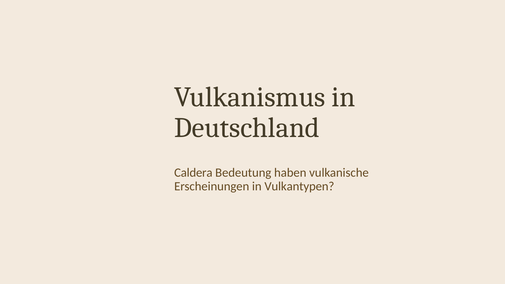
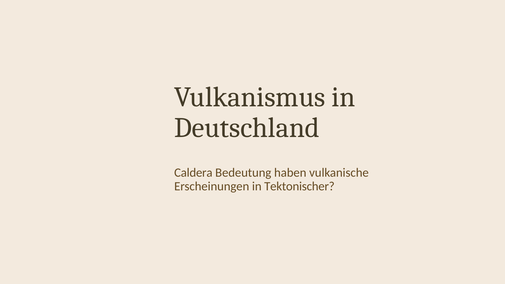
Vulkantypen: Vulkantypen -> Tektonischer (299, 186)
